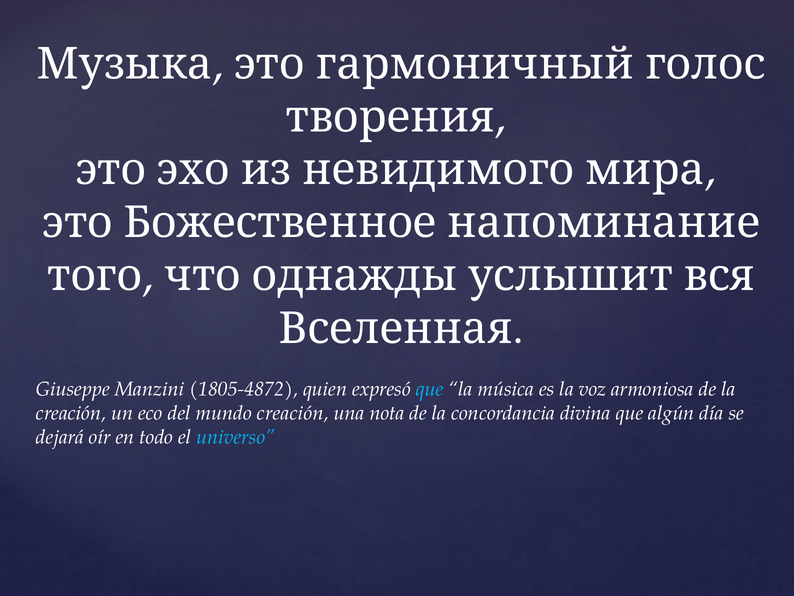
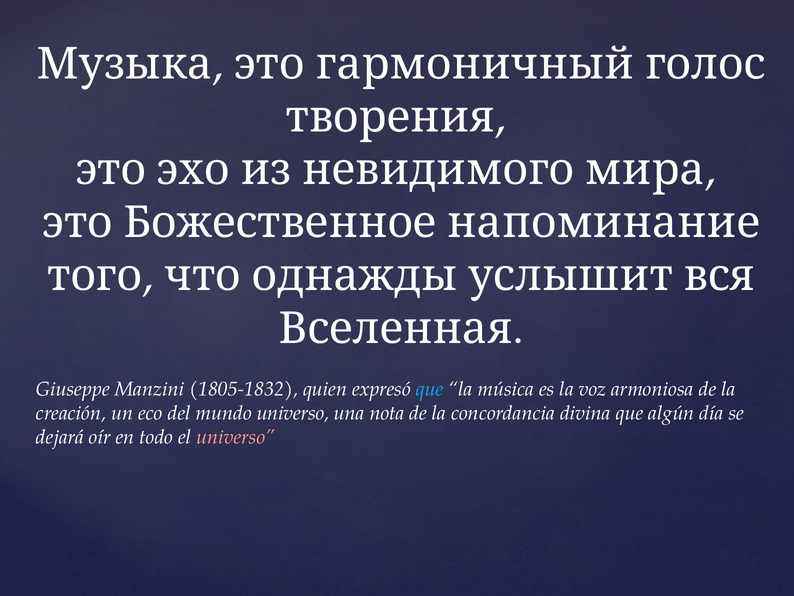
1805-4872: 1805-4872 -> 1805-1832 (244, 389)
mundo creación: creación -> universo (293, 413)
universo colour: light blue -> pink (236, 437)
